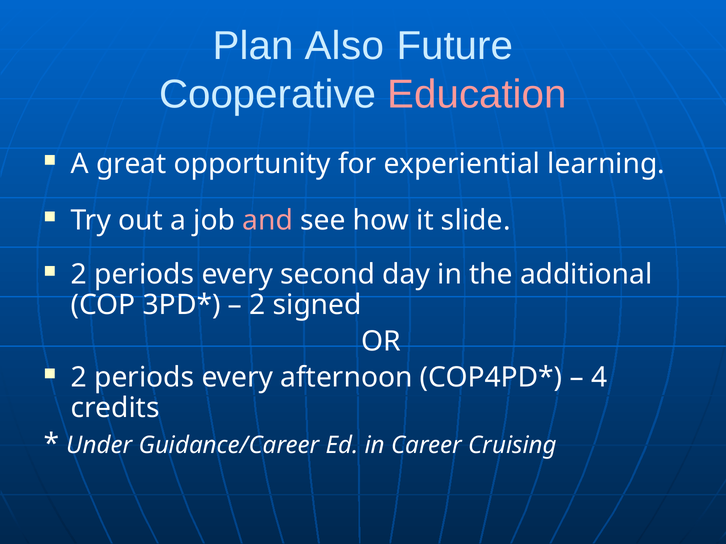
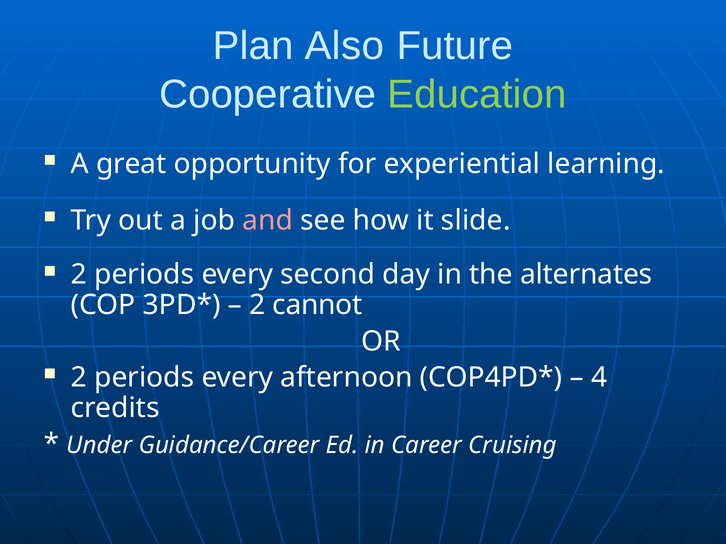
Education colour: pink -> light green (477, 94)
additional: additional -> alternates (586, 275)
signed: signed -> cannot (317, 305)
